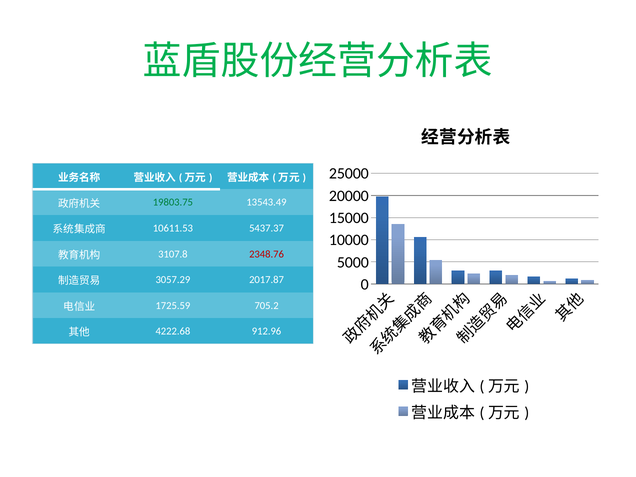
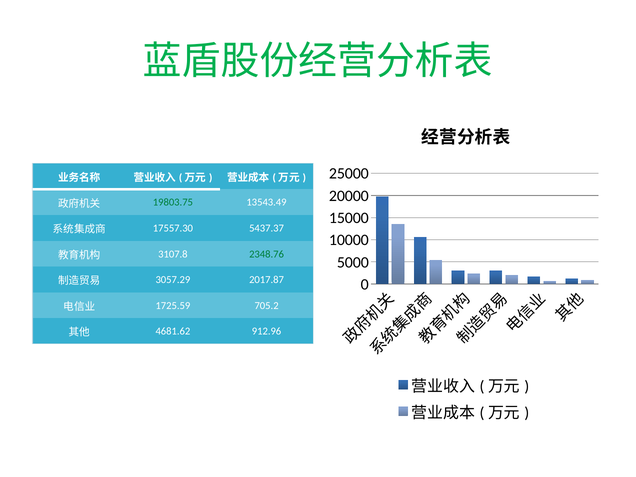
10611.53: 10611.53 -> 17557.30 (173, 228)
2348.76 colour: red -> green (267, 254)
4222.68: 4222.68 -> 4681.62 (173, 331)
